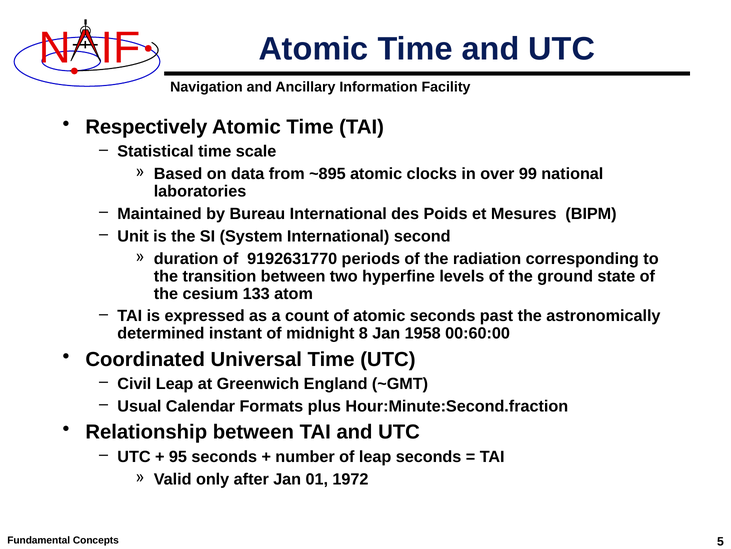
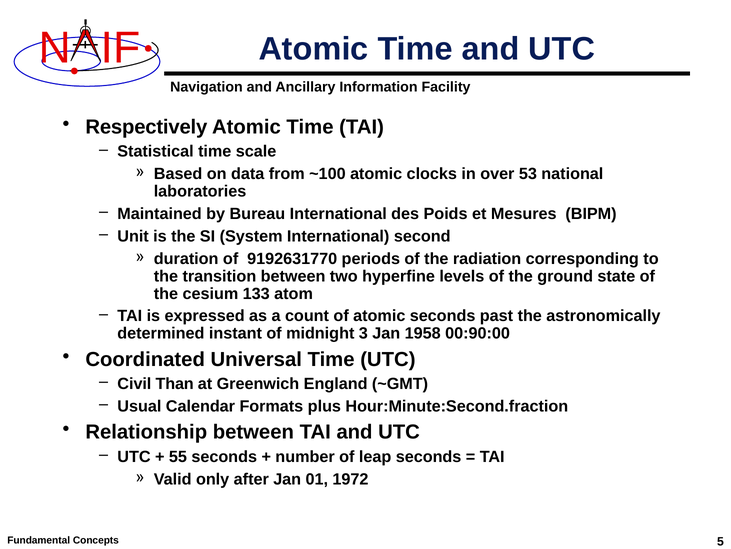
~895: ~895 -> ~100 (327, 174)
99: 99 -> 53 (528, 174)
8: 8 -> 3 (363, 333)
00:60:00: 00:60:00 -> 00:90:00 (478, 333)
Civil Leap: Leap -> Than (175, 384)
95: 95 -> 55 (178, 456)
